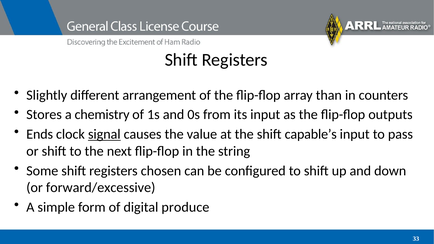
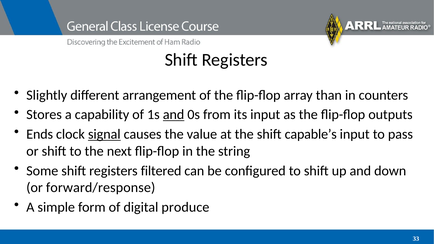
chemistry: chemistry -> capability (102, 115)
and underline: none -> present (174, 115)
chosen: chosen -> filtered (161, 171)
forward/excessive: forward/excessive -> forward/response (101, 188)
